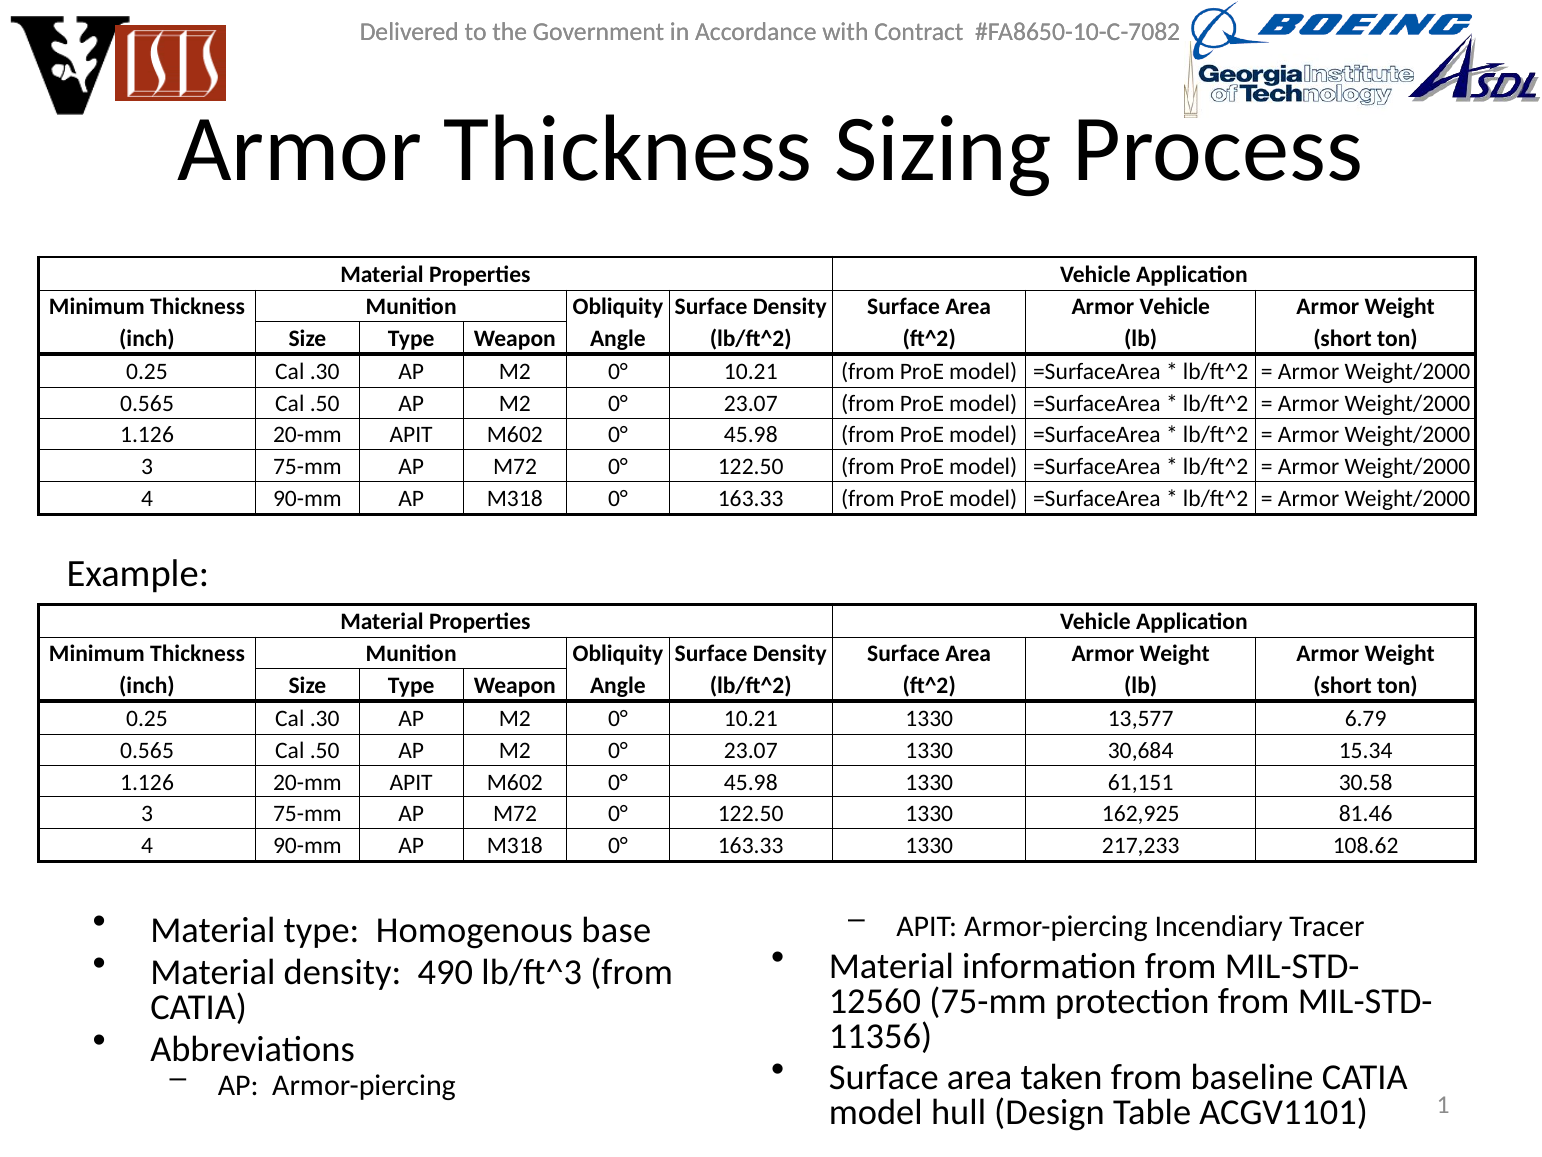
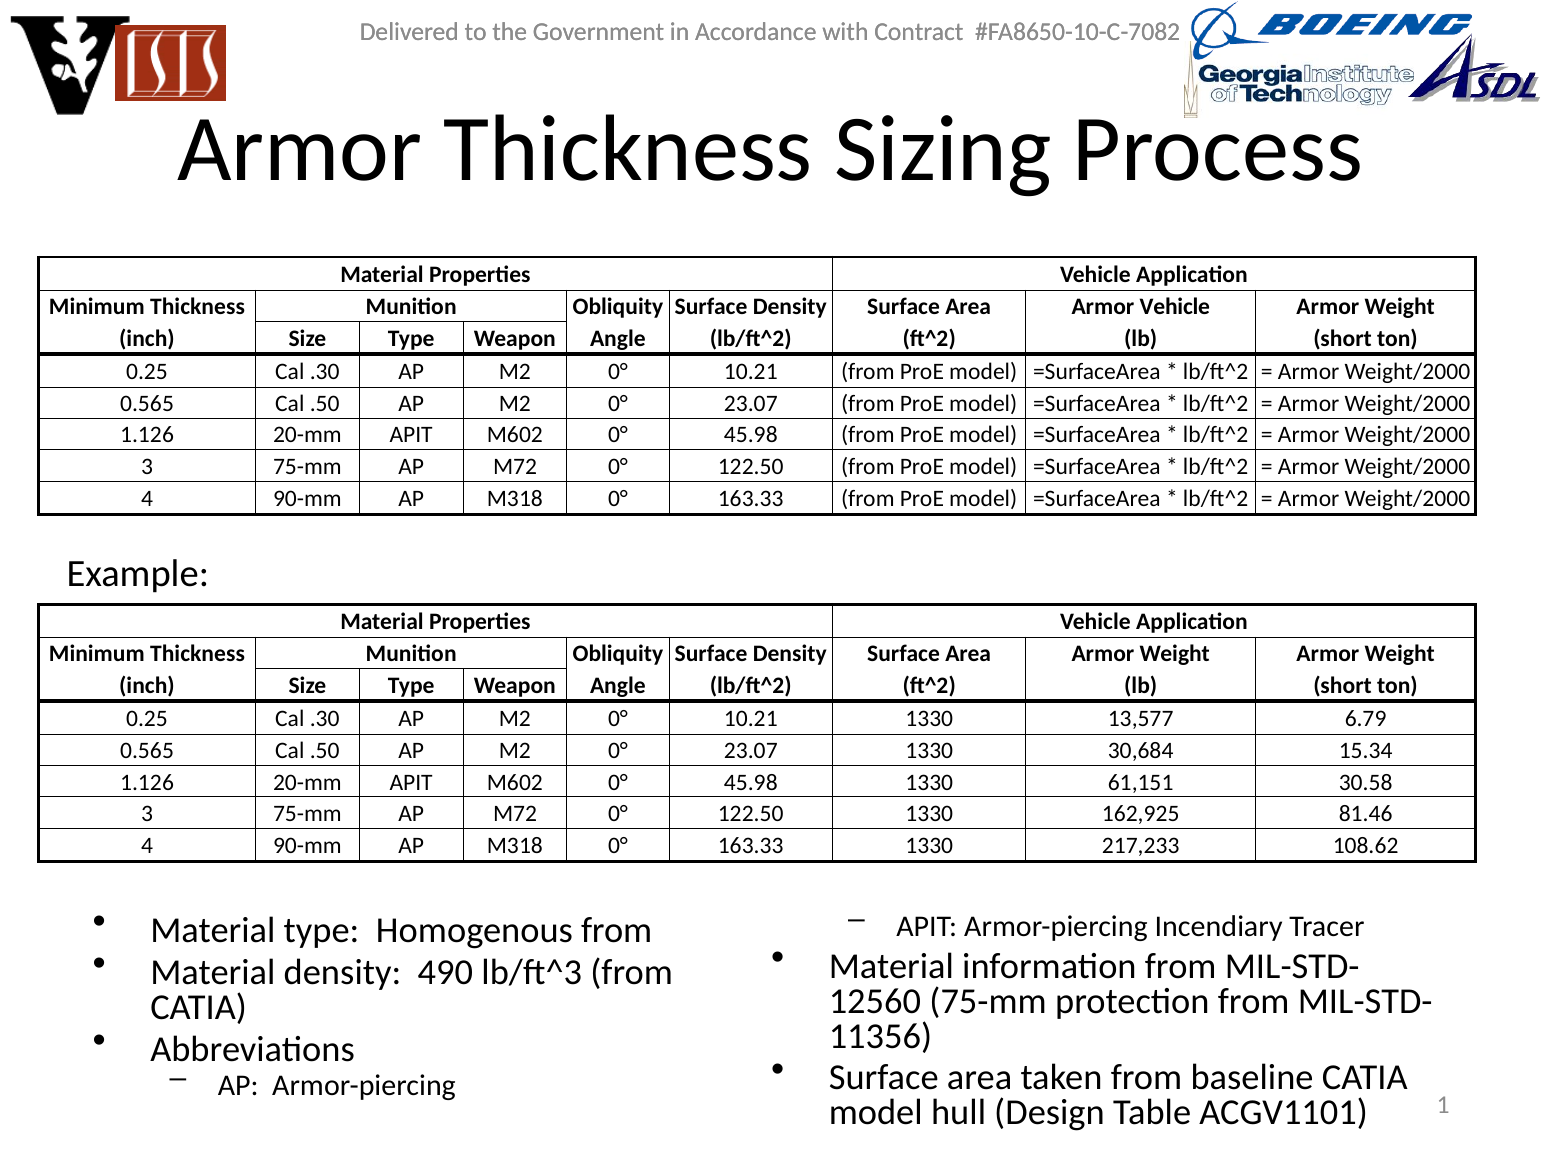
Homogenous base: base -> from (617, 930)
